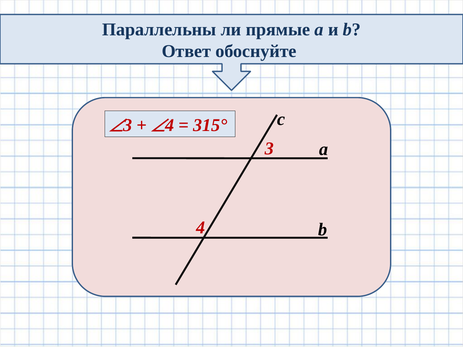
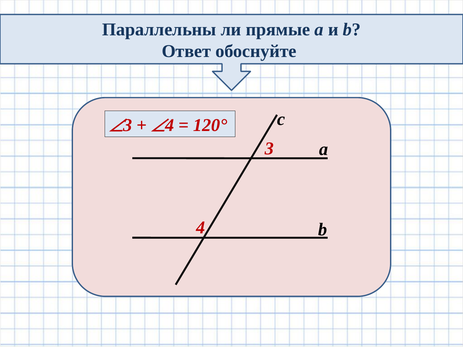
315°: 315° -> 120° (210, 125)
